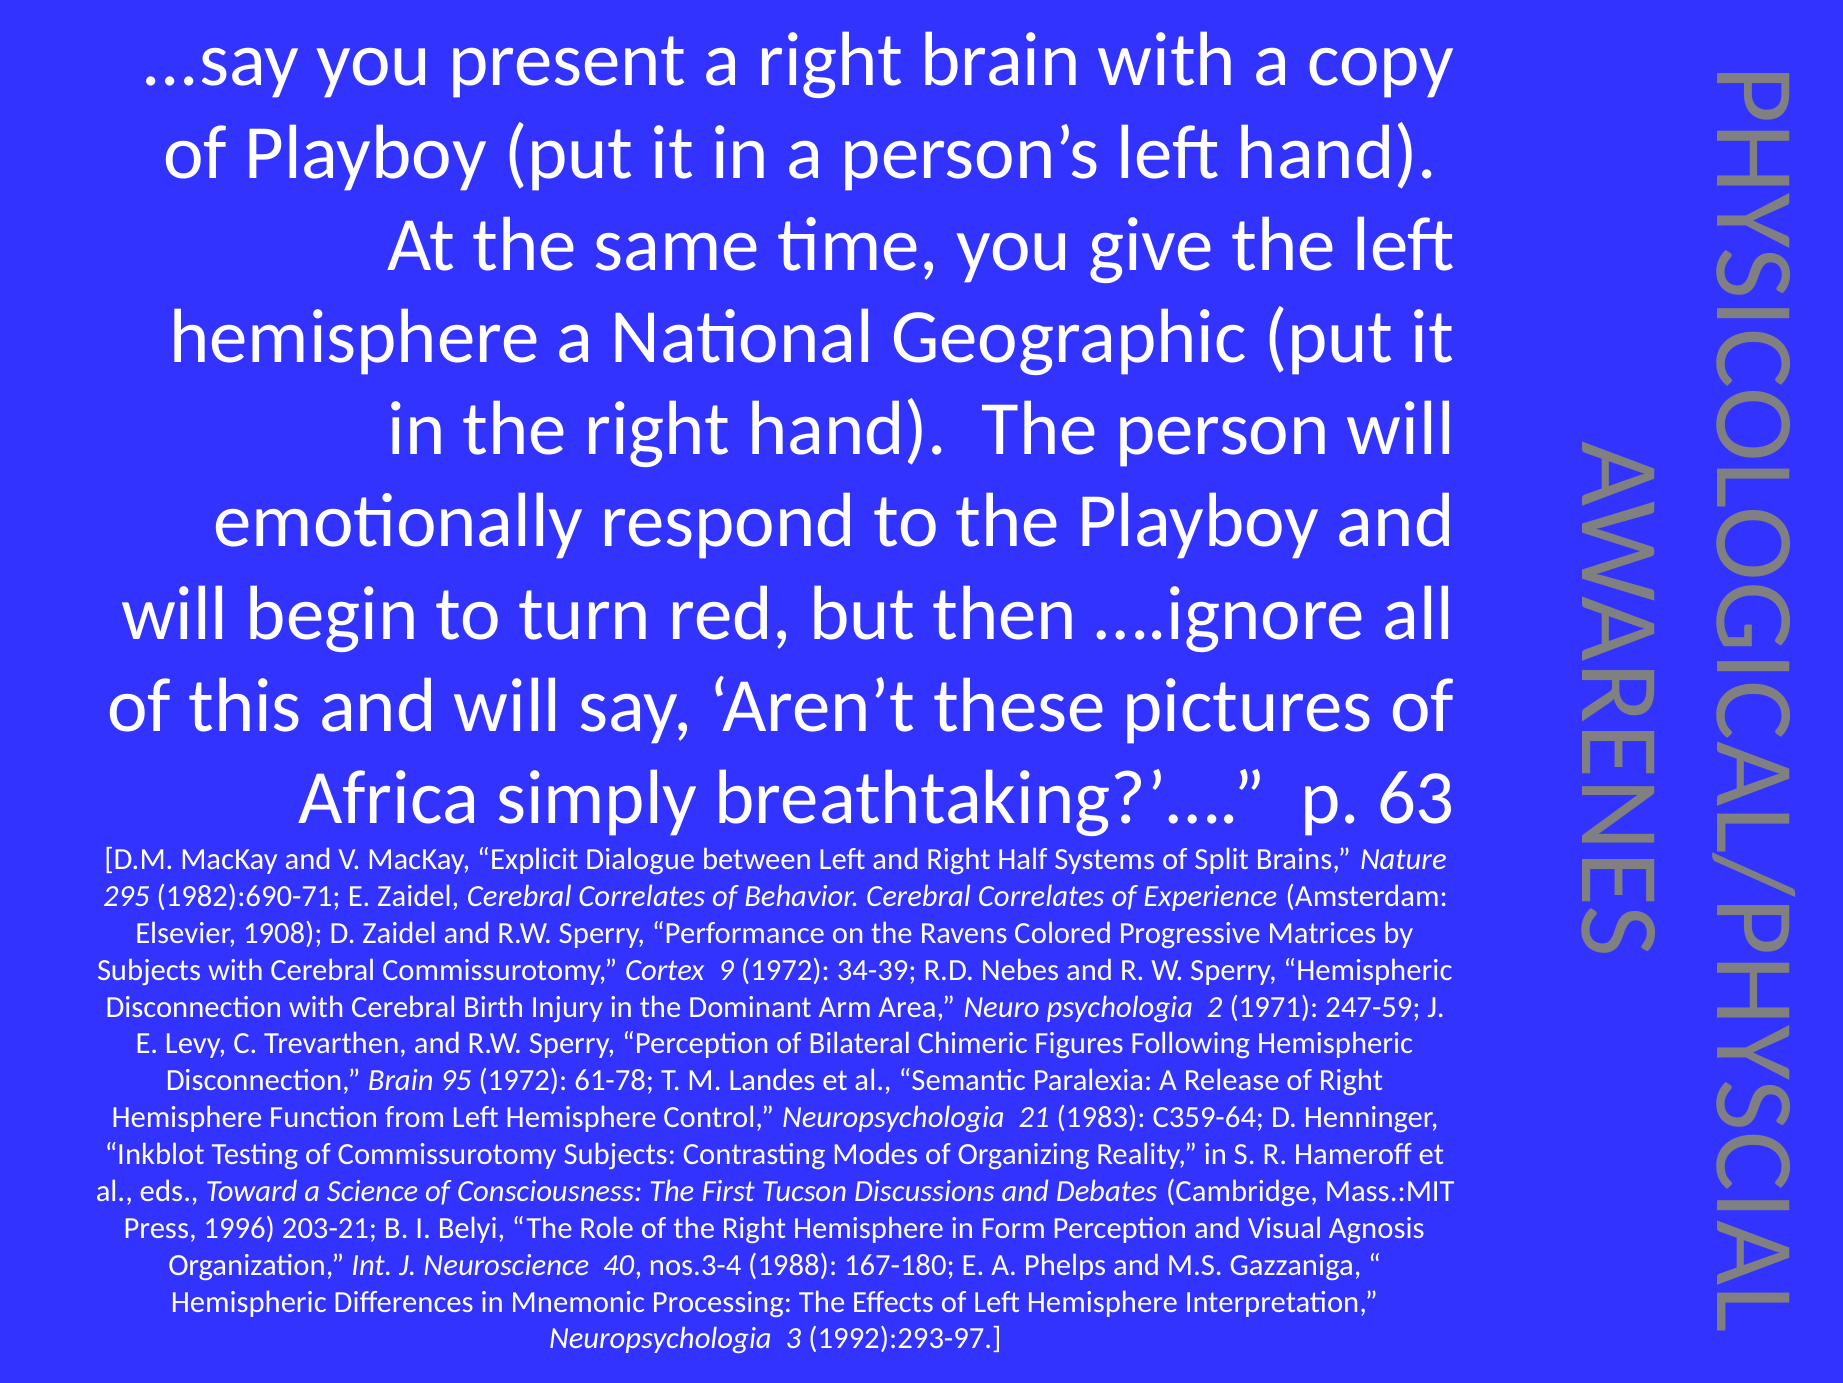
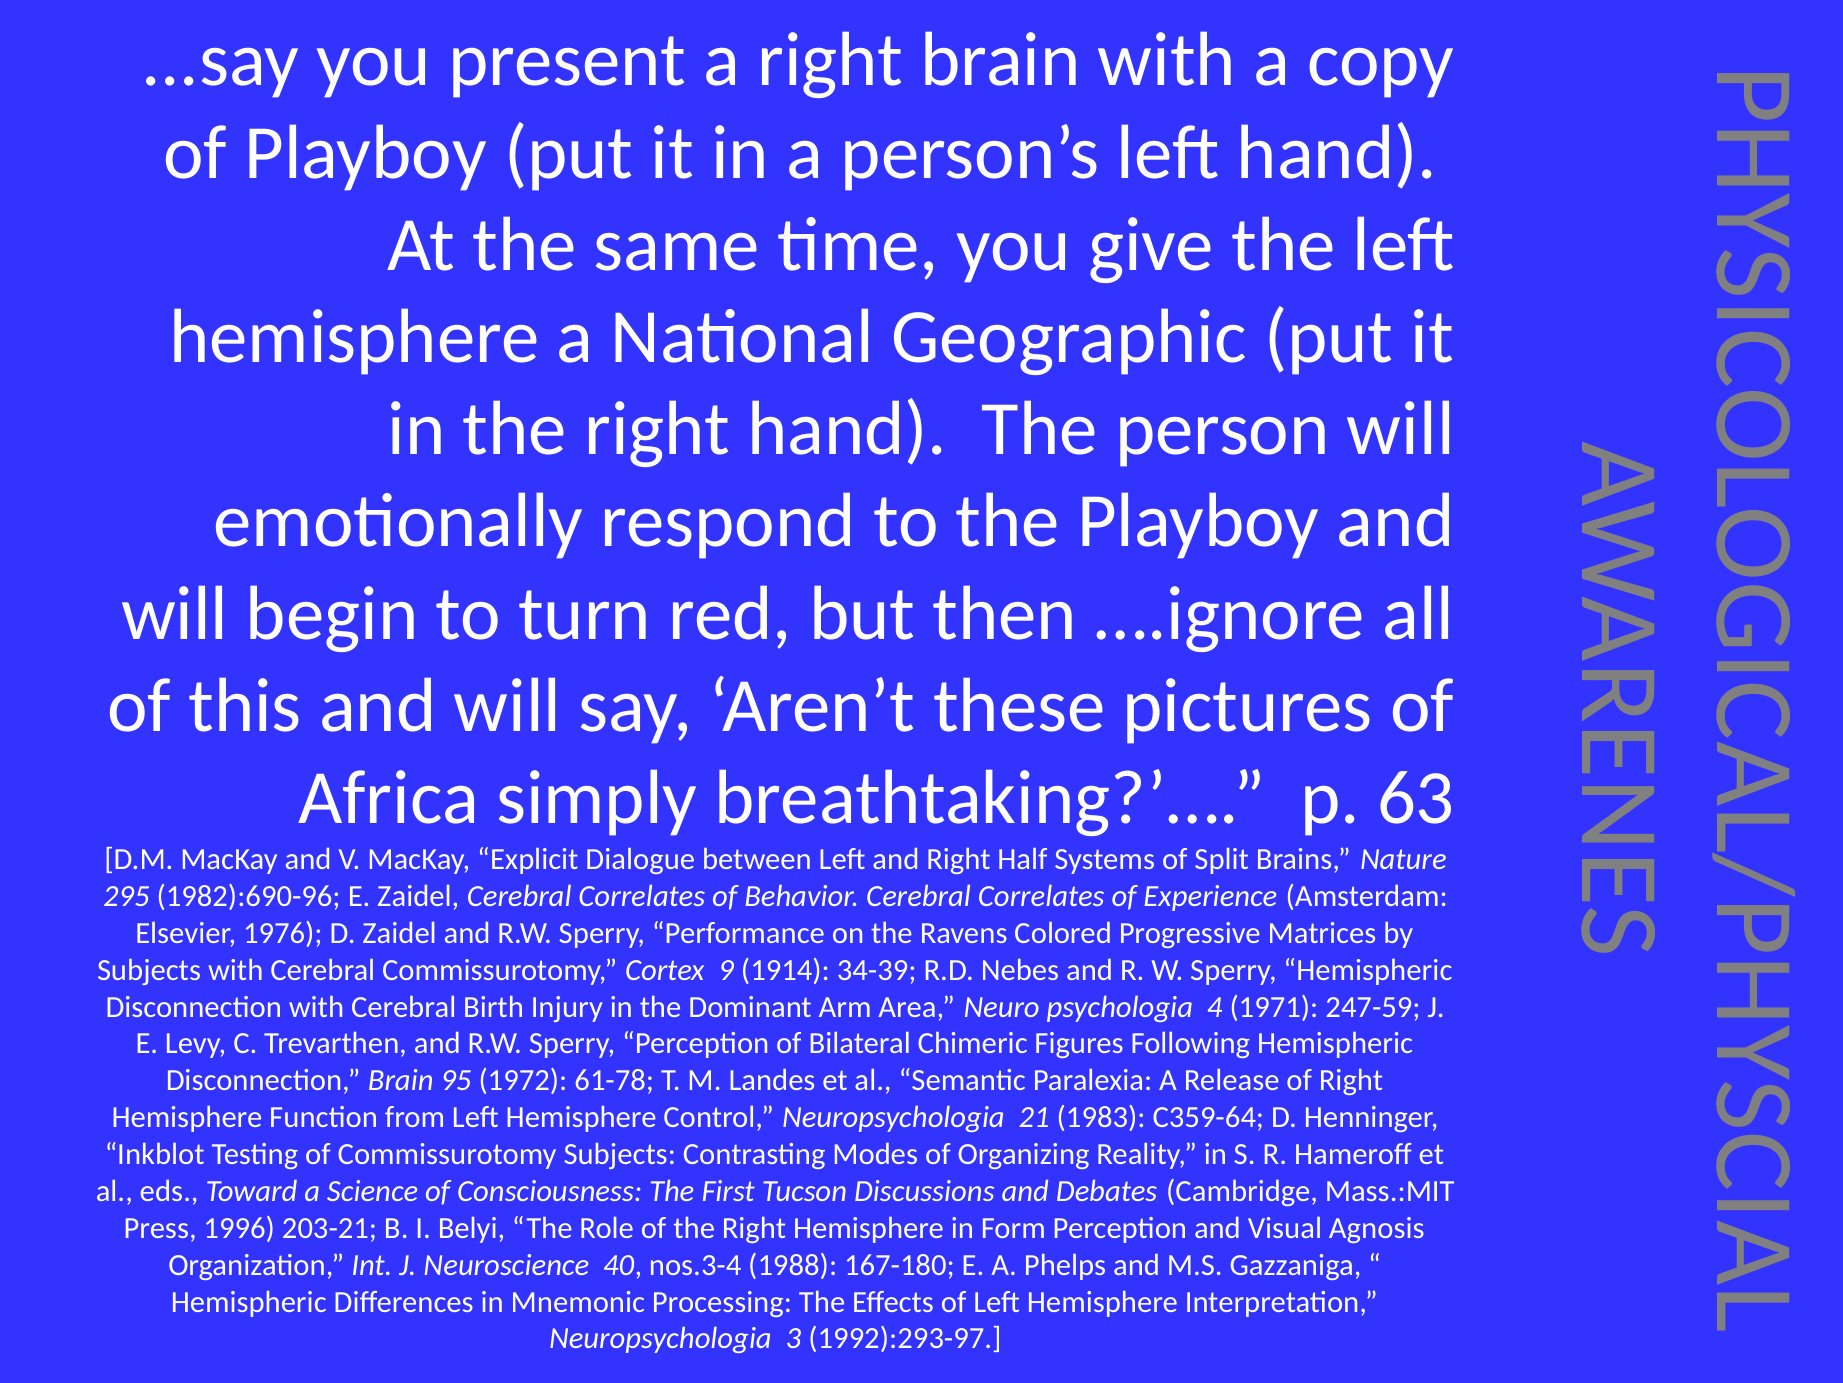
1982):690-71: 1982):690-71 -> 1982):690-96 (249, 896)
1908: 1908 -> 1976 (283, 933)
9 1972: 1972 -> 1914 (785, 969)
2: 2 -> 4 (1215, 1006)
